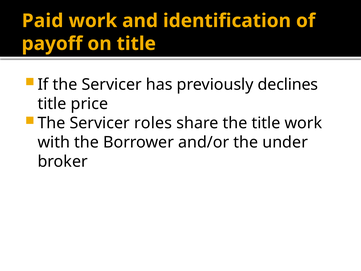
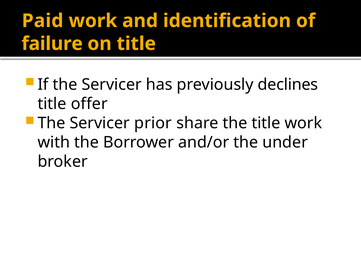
payoff: payoff -> failure (52, 44)
price: price -> offer (89, 104)
roles: roles -> prior (153, 123)
